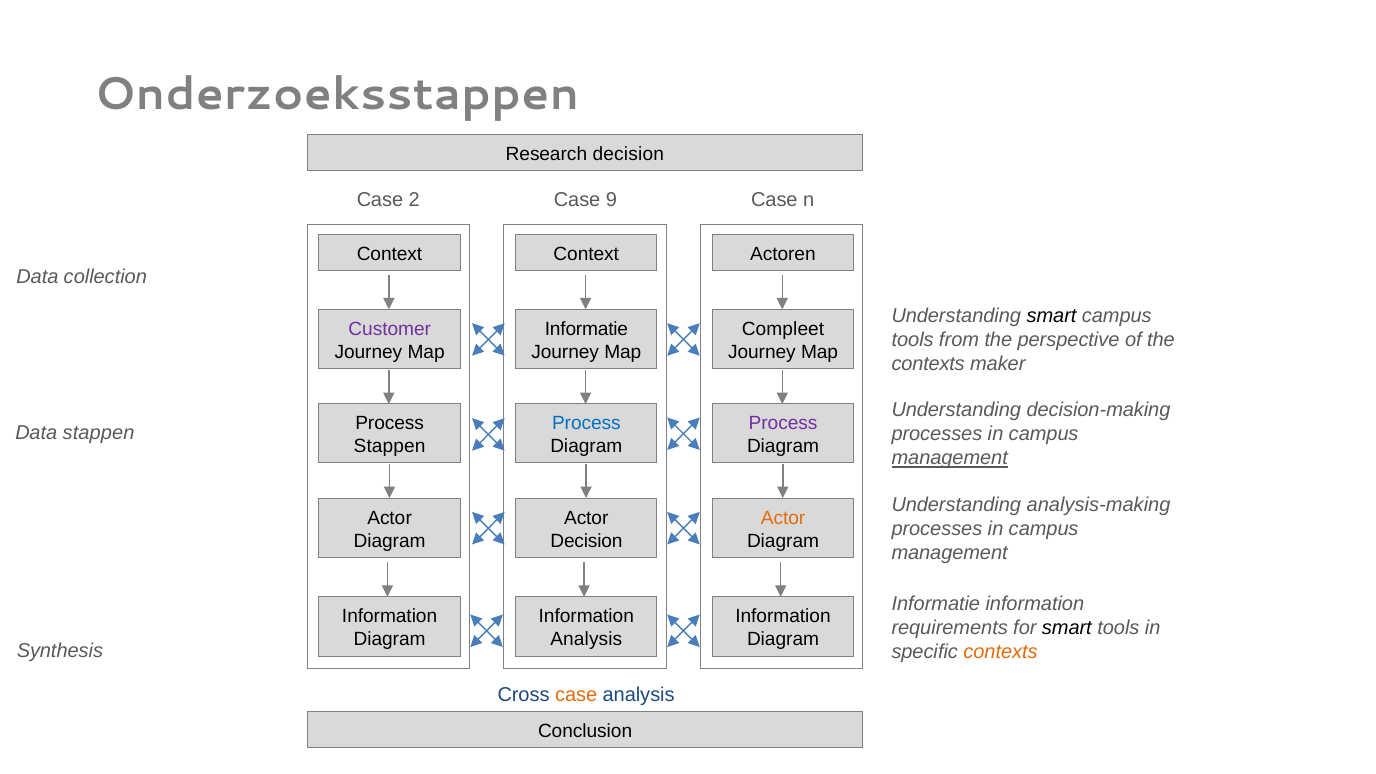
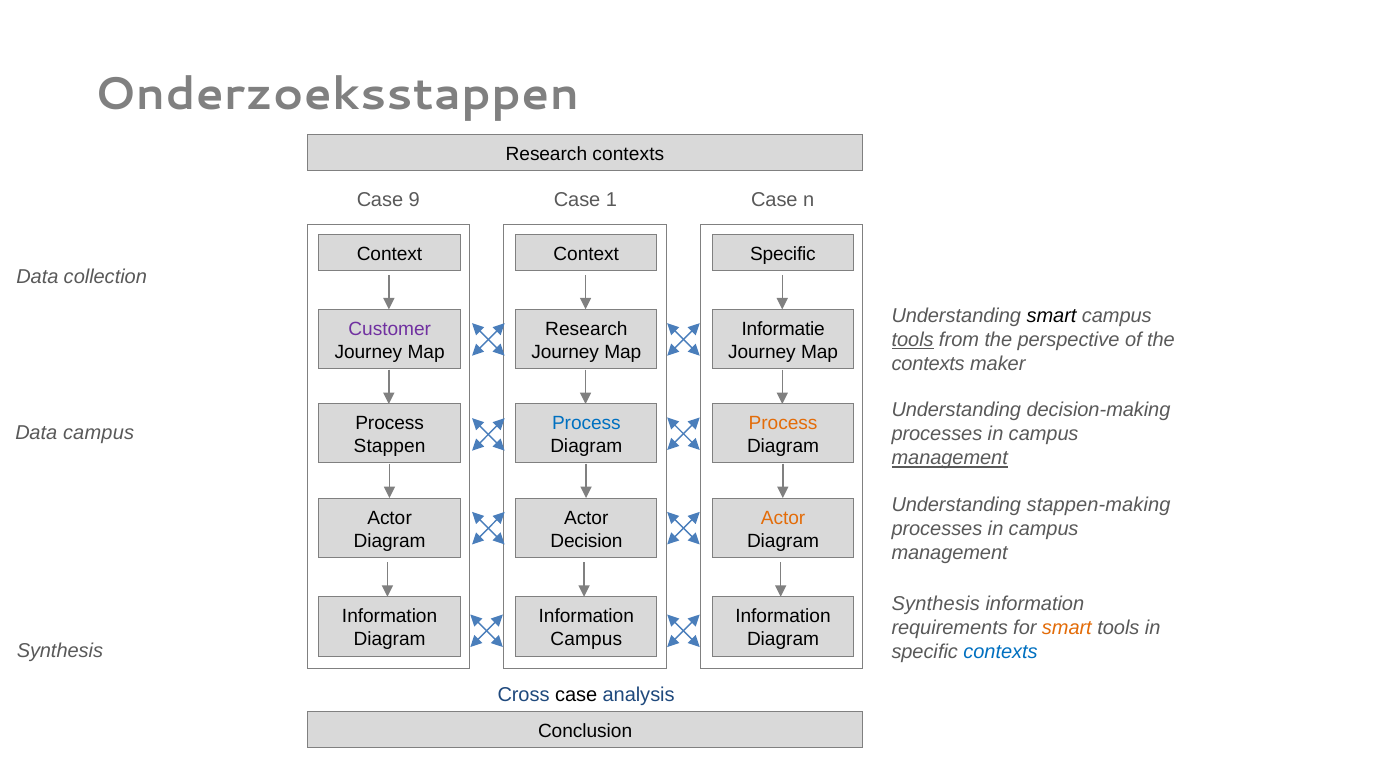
Research decision: decision -> contexts (628, 154)
2: 2 -> 9 (414, 200)
9: 9 -> 1 (612, 200)
Actoren: Actoren -> Specific (783, 254)
Informatie: Informatie -> Research (586, 329)
Compleet: Compleet -> Informatie (783, 329)
tools underline: none -> present (913, 340)
Process colour: purple -> orange (783, 423)
Data stappen: stappen -> campus (99, 433)
analysis-making: analysis-making -> stappen-making (1099, 505)
Informatie: Informatie -> Synthesis (936, 604)
smart colour: black -> orange (1067, 628)
Analysis: Analysis -> Campus (586, 639)
contexts colour: orange -> blue (1001, 652)
case colour: orange -> black (576, 695)
